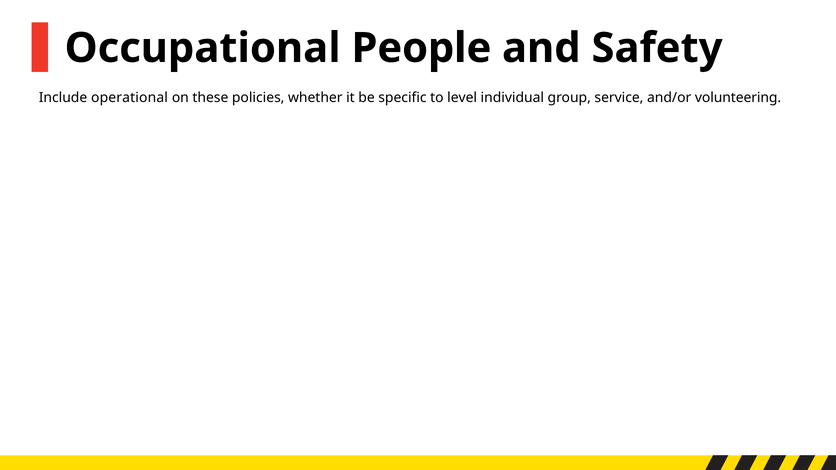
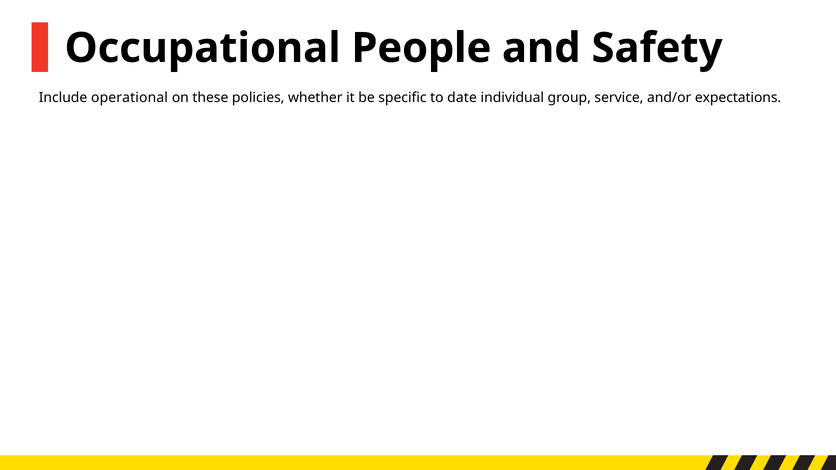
level: level -> date (462, 98)
volunteering: volunteering -> expectations (738, 98)
